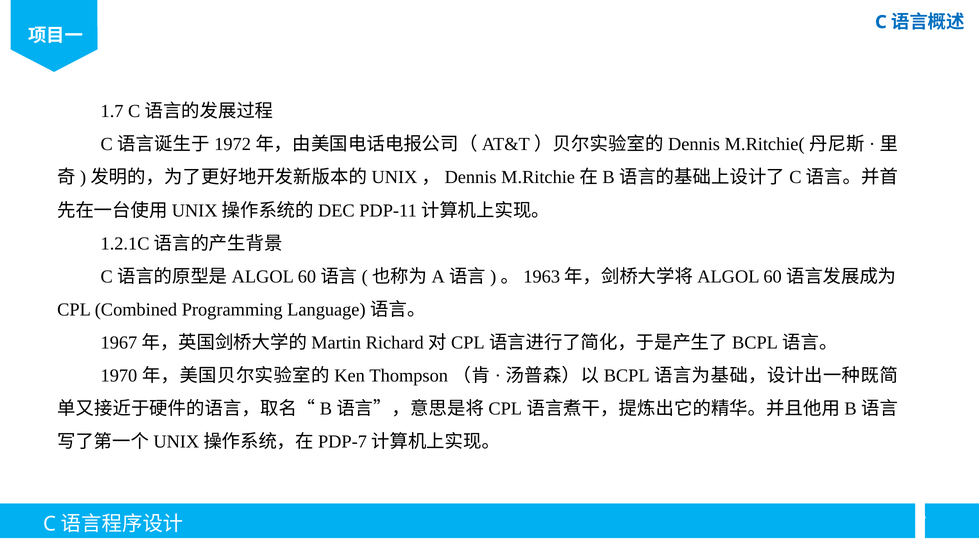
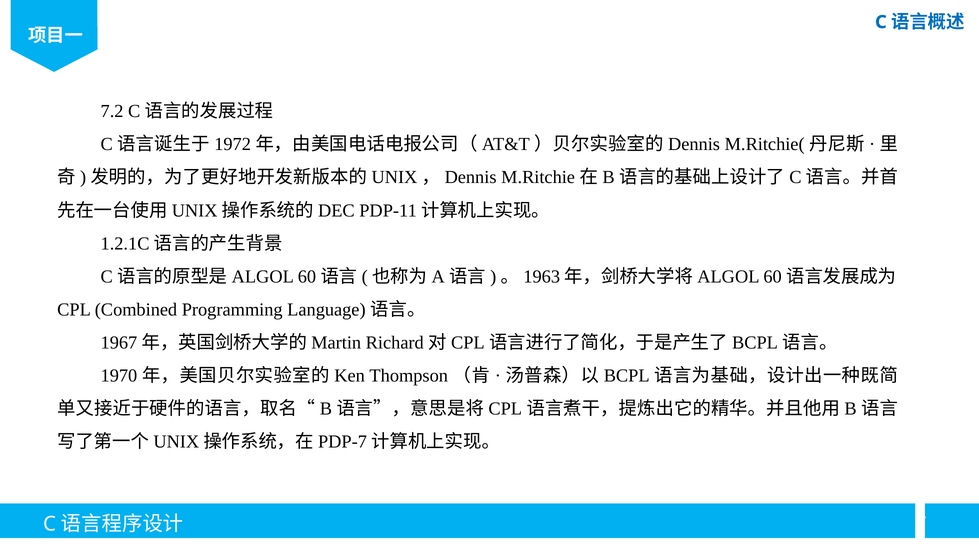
1.7: 1.7 -> 7.2 (112, 111)
